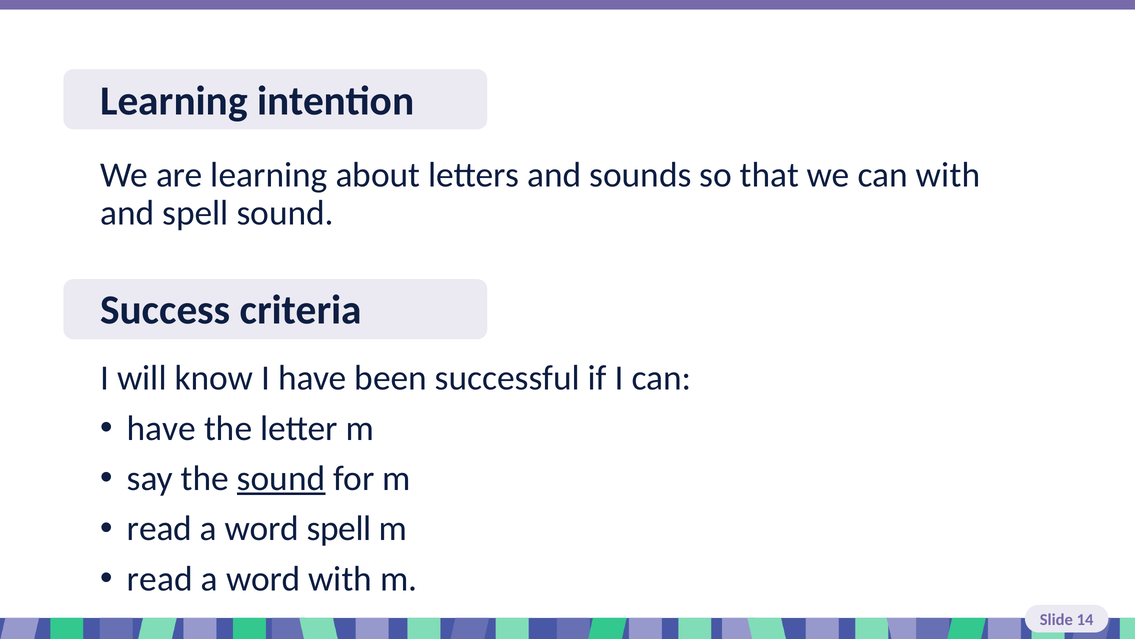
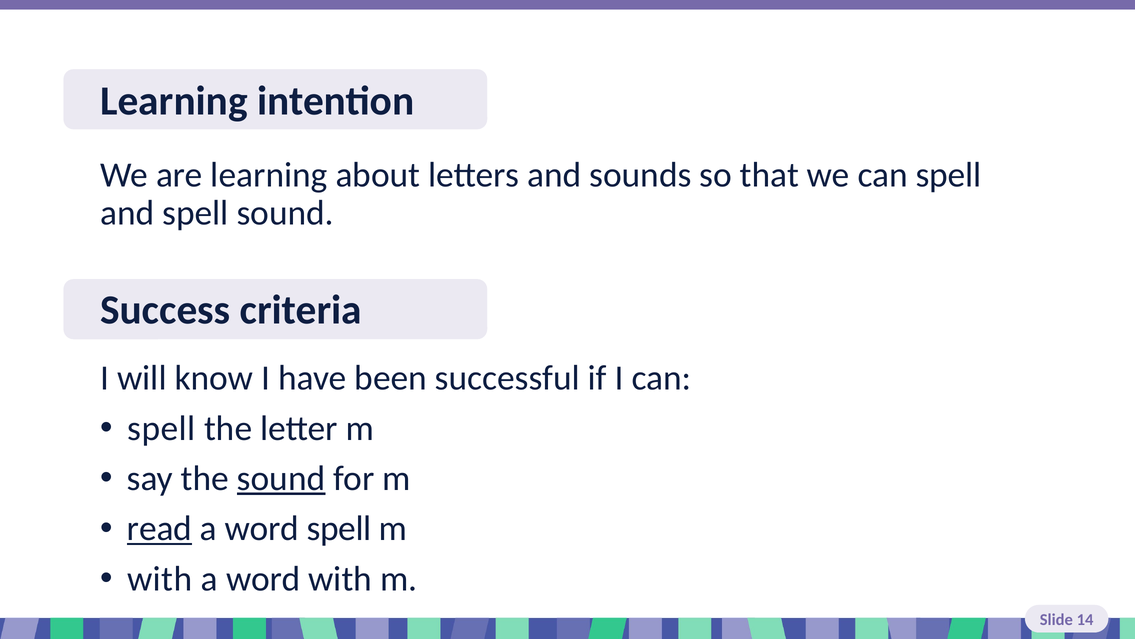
can with: with -> spell (949, 175)
have: have -> spell (161, 428)
read underline: none -> present (159, 528)
read: read -> with (160, 578)
